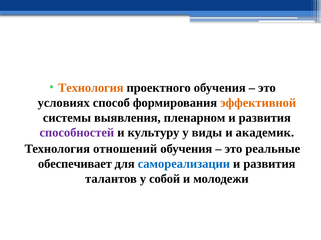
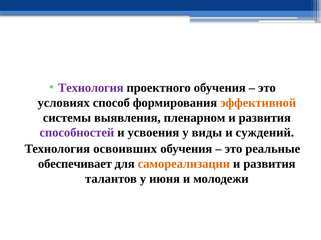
Технология colour: orange -> purple (91, 88)
культуру: культуру -> усвоения (153, 133)
академик: академик -> суждений (265, 133)
отношений: отношений -> освоивших (125, 149)
самореализации colour: blue -> orange (184, 164)
собой: собой -> июня (165, 179)
